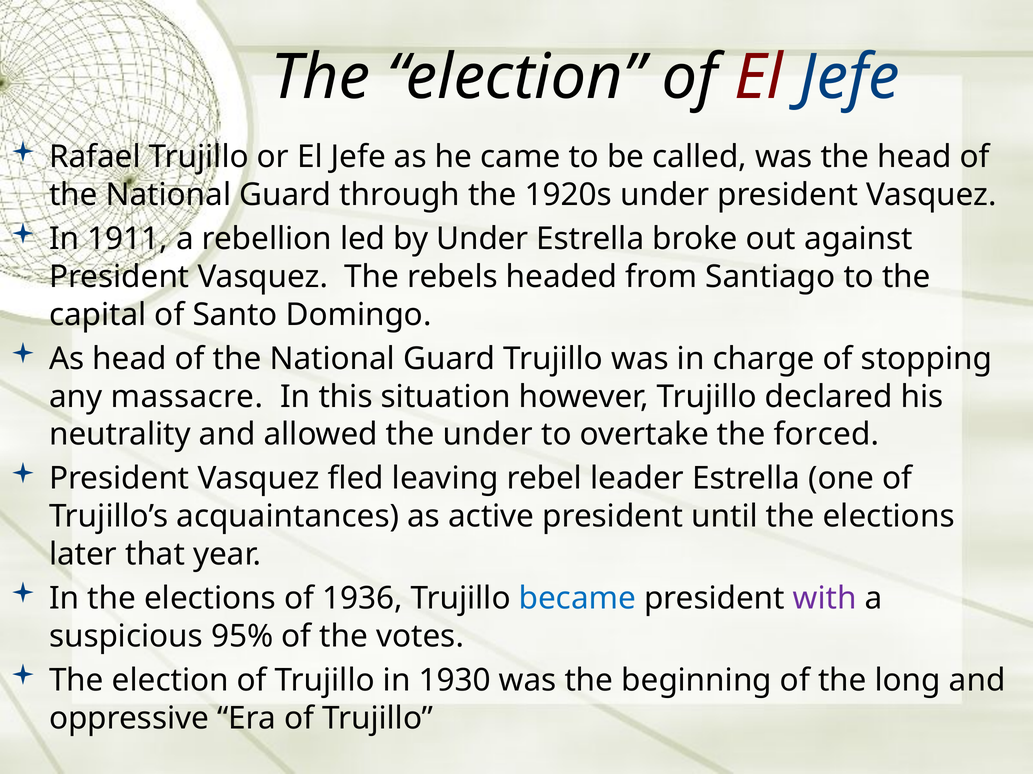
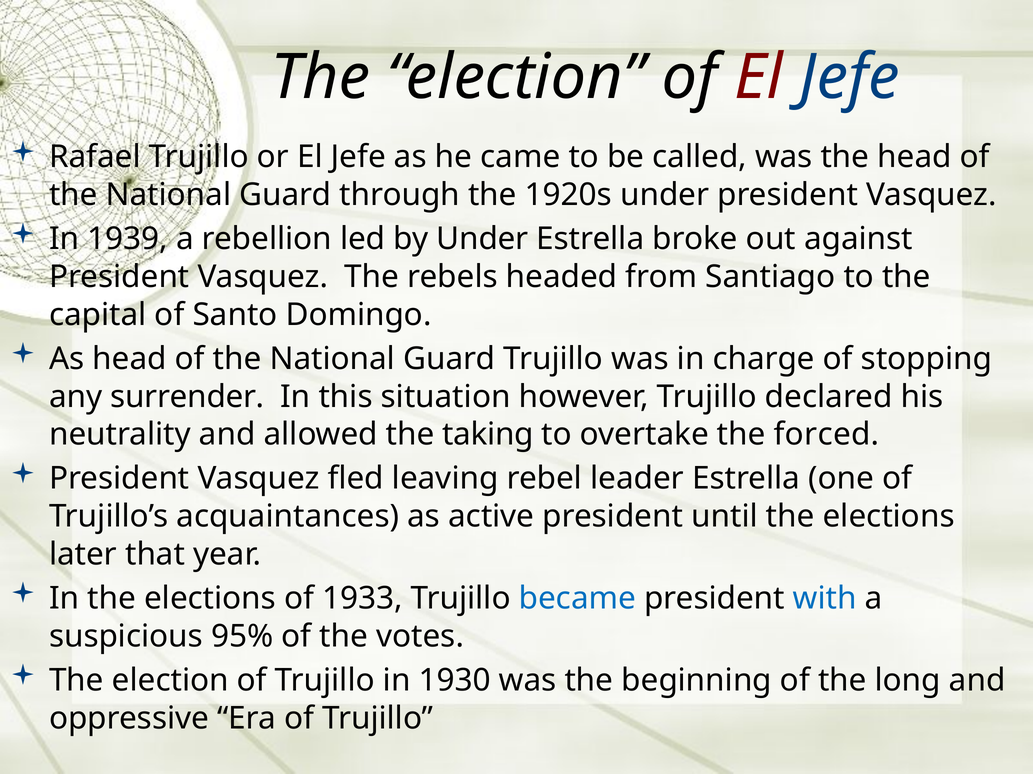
1911: 1911 -> 1939 (128, 239)
massacre: massacre -> surrender (187, 397)
the under: under -> taking (488, 435)
1936: 1936 -> 1933 (362, 599)
with colour: purple -> blue (825, 599)
